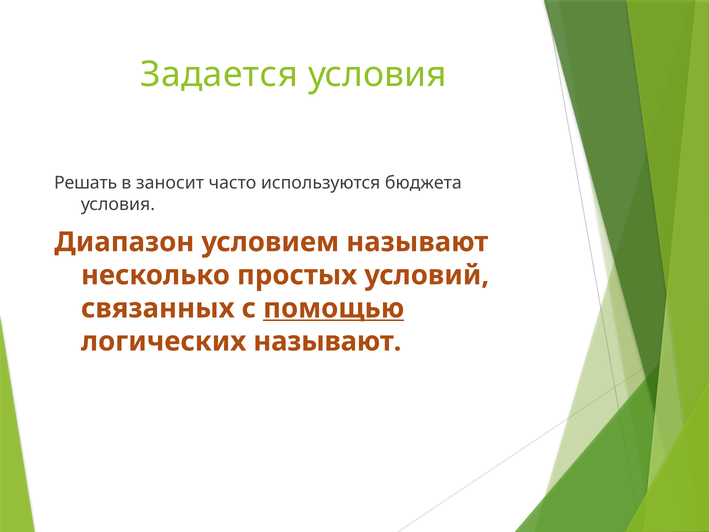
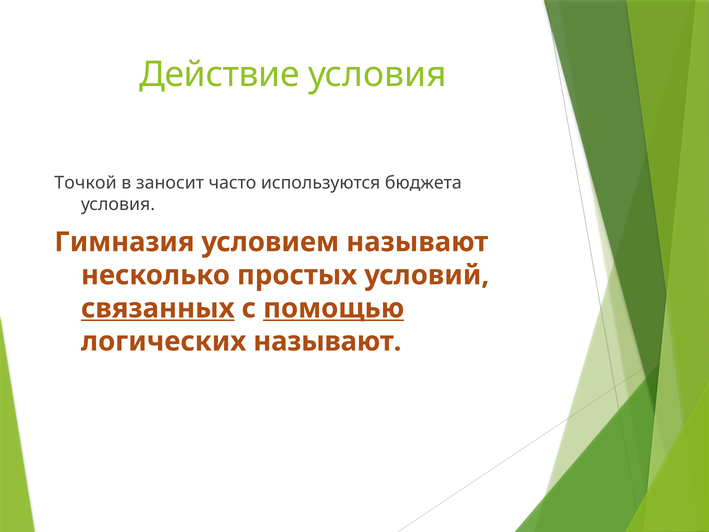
Задается: Задается -> Действие (219, 75)
Решать: Решать -> Точкой (86, 183)
Диапазон: Диапазон -> Гимназия (124, 242)
связанных underline: none -> present (158, 308)
